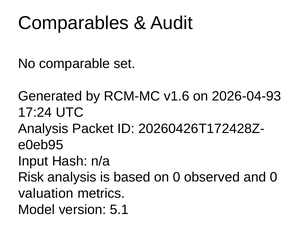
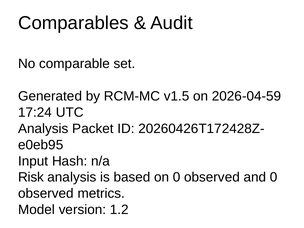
v1.6: v1.6 -> v1.5 (177, 96)
2026-04-93: 2026-04-93 -> 2026-04-59 (247, 96)
valuation: valuation -> observed (46, 193)
5.1: 5.1 -> 1.2 (119, 210)
